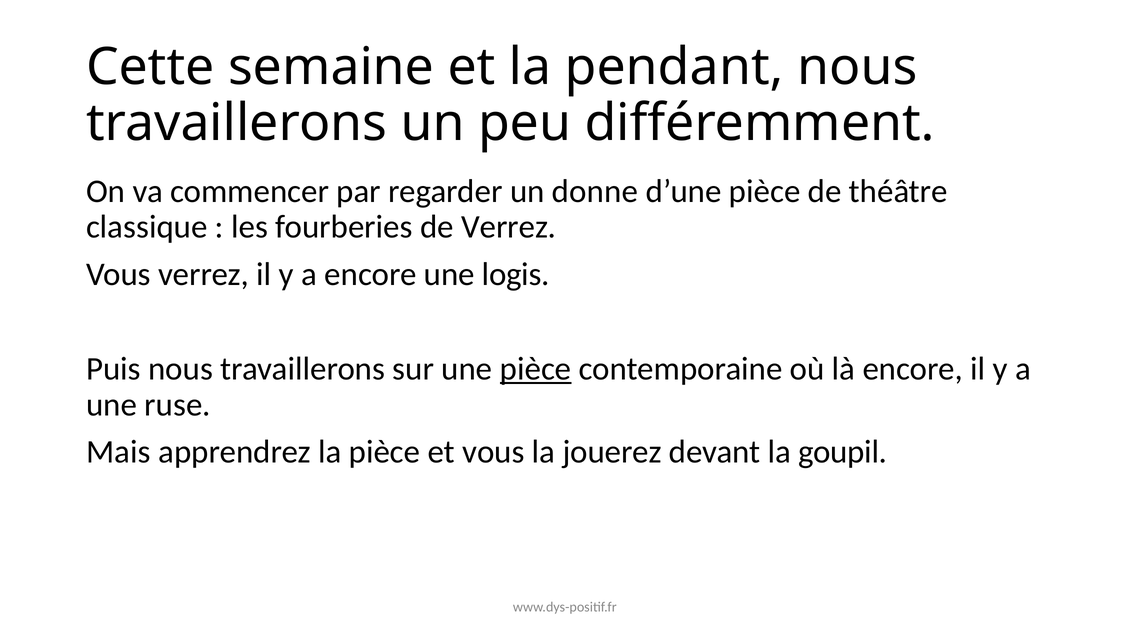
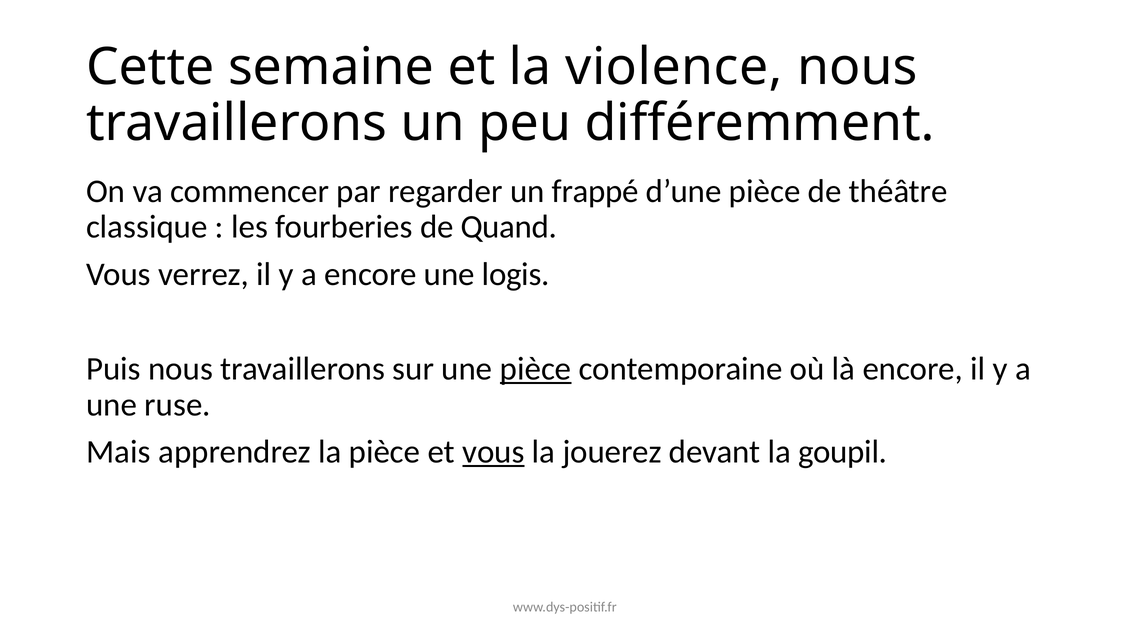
pendant: pendant -> violence (674, 67)
donne: donne -> frappé (595, 191)
de Verrez: Verrez -> Quand (509, 227)
vous underline: none -> present (493, 452)
